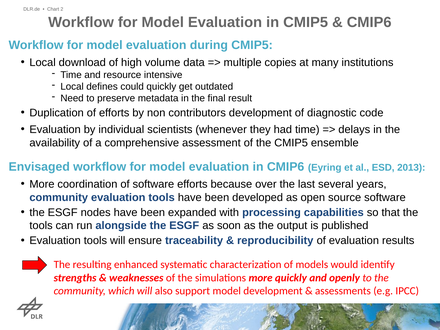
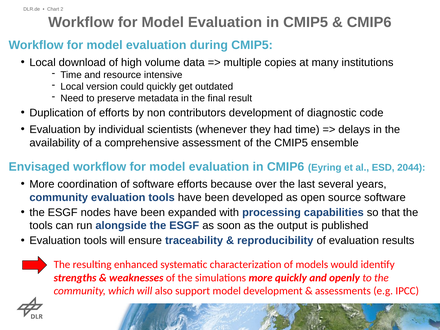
defines: defines -> version (102, 87)
2013: 2013 -> 2044 (411, 167)
